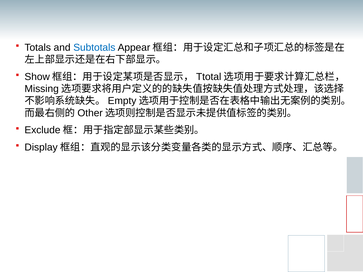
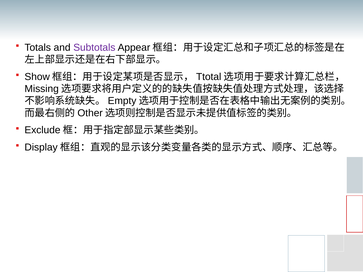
Subtotals colour: blue -> purple (94, 48)
